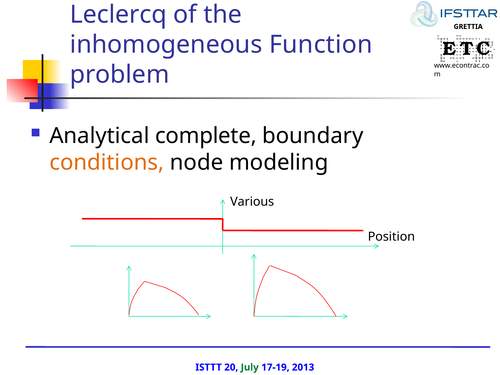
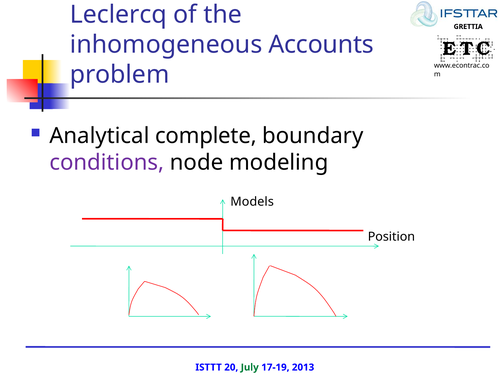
Function: Function -> Accounts (321, 45)
conditions colour: orange -> purple (107, 163)
Various: Various -> Models (252, 202)
